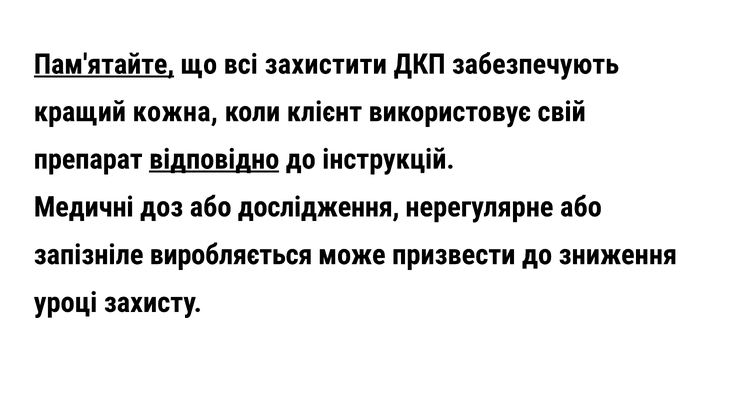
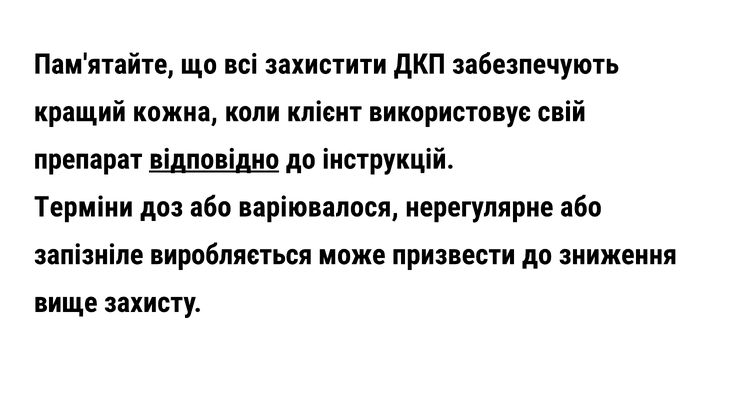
Пам'ятайте underline: present -> none (104, 64)
Медичні: Медичні -> Терміни (84, 207)
дослідження: дослідження -> варіювалося (318, 207)
уроці: уроці -> вище (66, 303)
